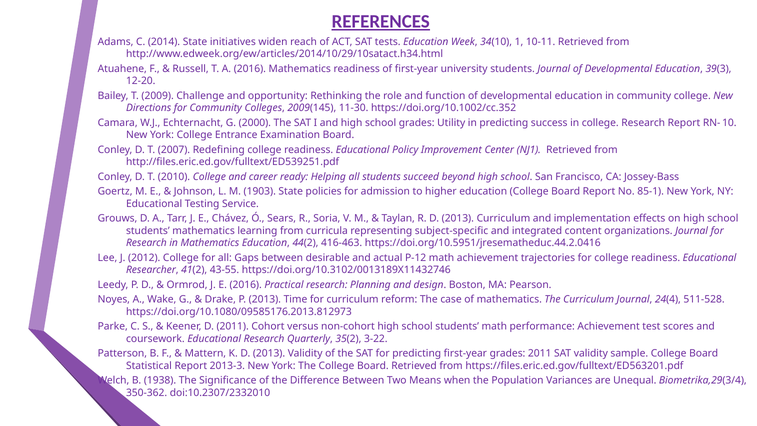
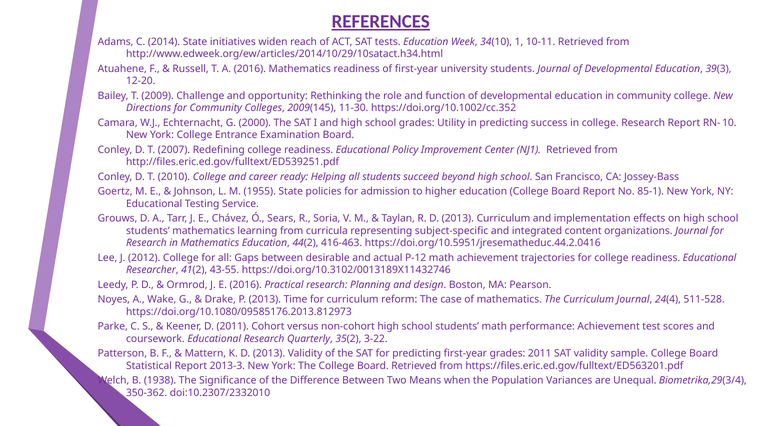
1903: 1903 -> 1955 (260, 191)
